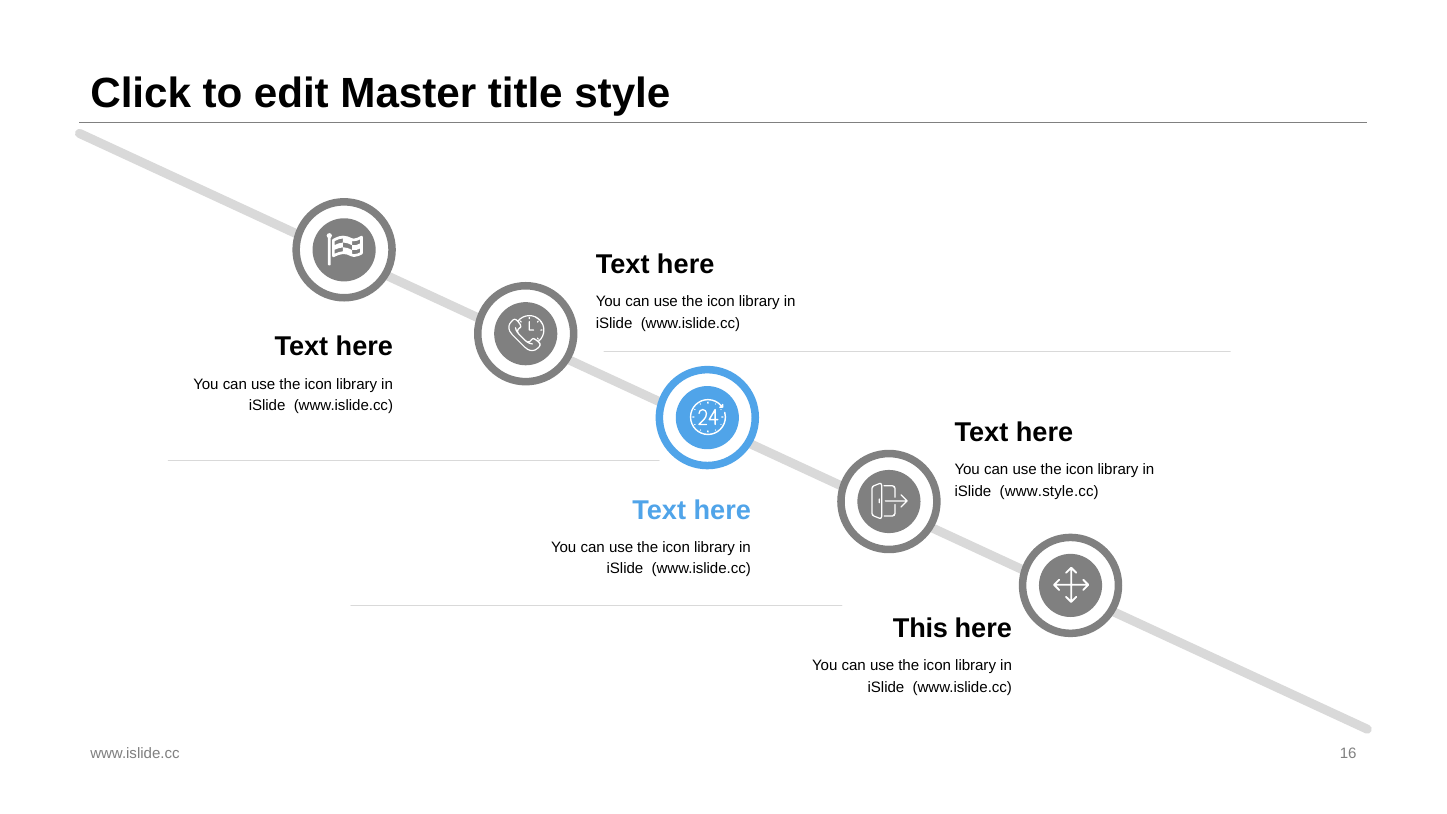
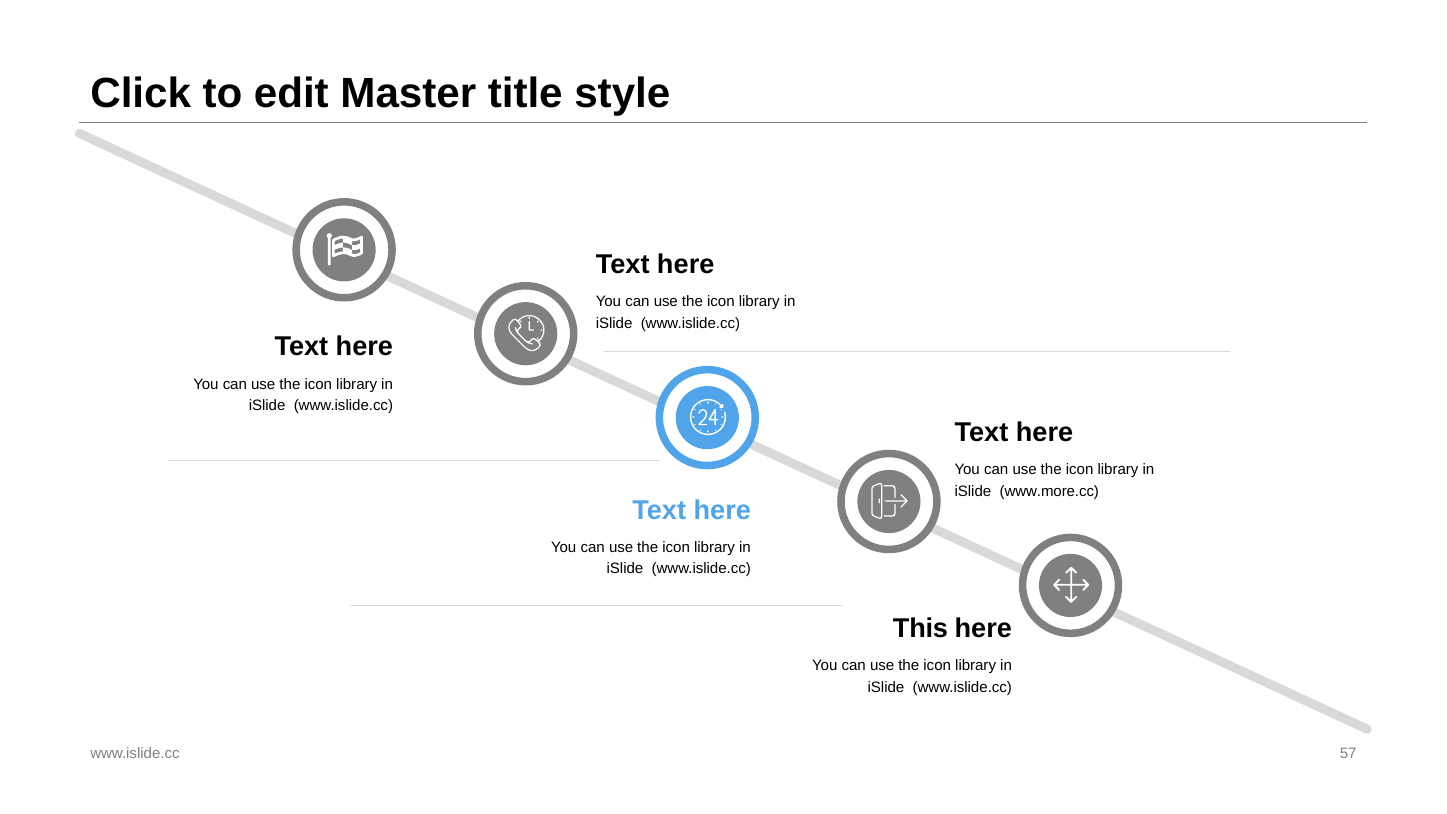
www.style.cc: www.style.cc -> www.more.cc (1049, 492)
16: 16 -> 57 (1348, 754)
